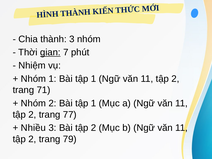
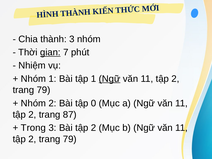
Ngữ underline: none -> present (110, 79)
71: 71 -> 79 (44, 90)
2 Bài tập 1: 1 -> 0 (94, 103)
77: 77 -> 87 (70, 115)
Nhiều: Nhiều -> Trong (33, 128)
